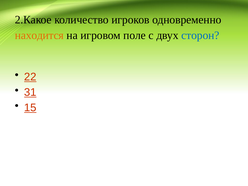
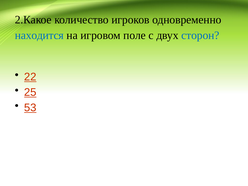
находится colour: orange -> blue (39, 35)
31: 31 -> 25 (30, 92)
15: 15 -> 53 (30, 108)
